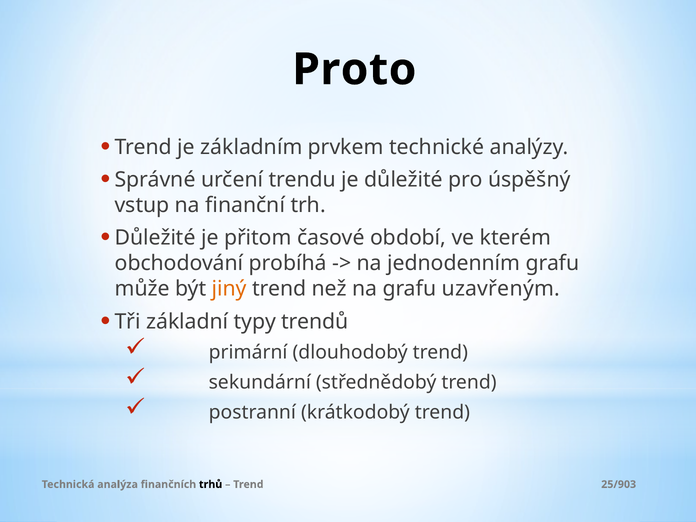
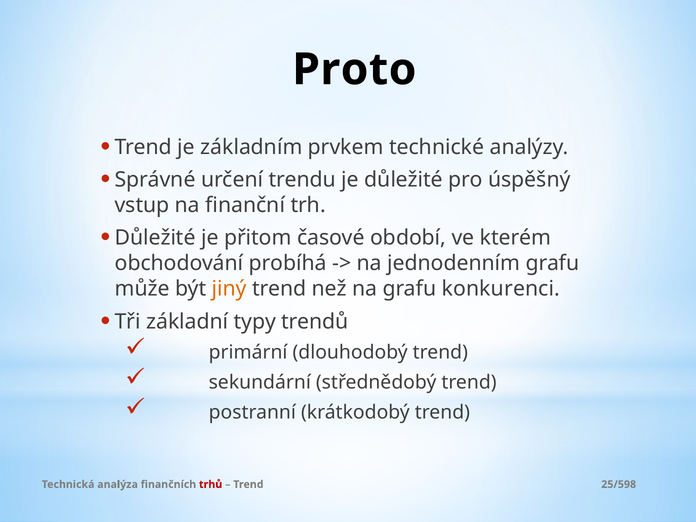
uzavřeným: uzavřeným -> konkurenci (501, 289)
trhů colour: black -> red (211, 484)
25/903: 25/903 -> 25/598 (619, 484)
